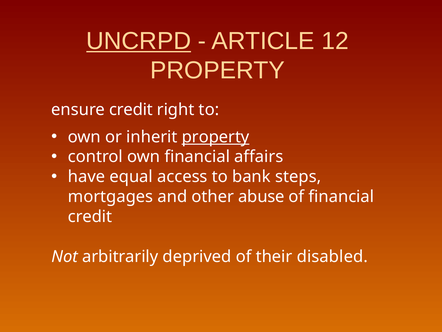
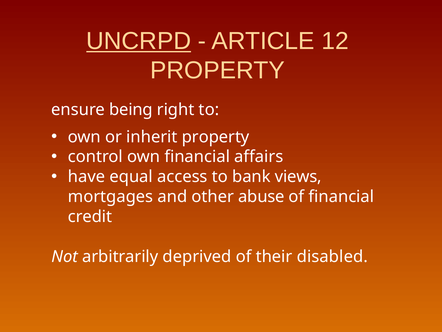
ensure credit: credit -> being (131, 109)
property underline: present -> none (216, 137)
steps: steps -> views (298, 177)
